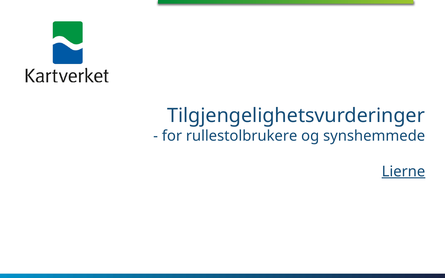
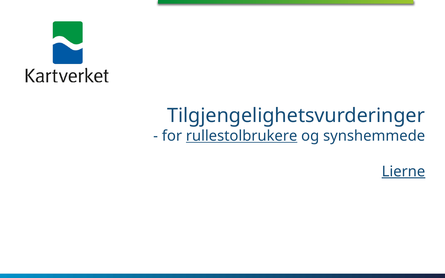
rullestolbrukere underline: none -> present (242, 136)
